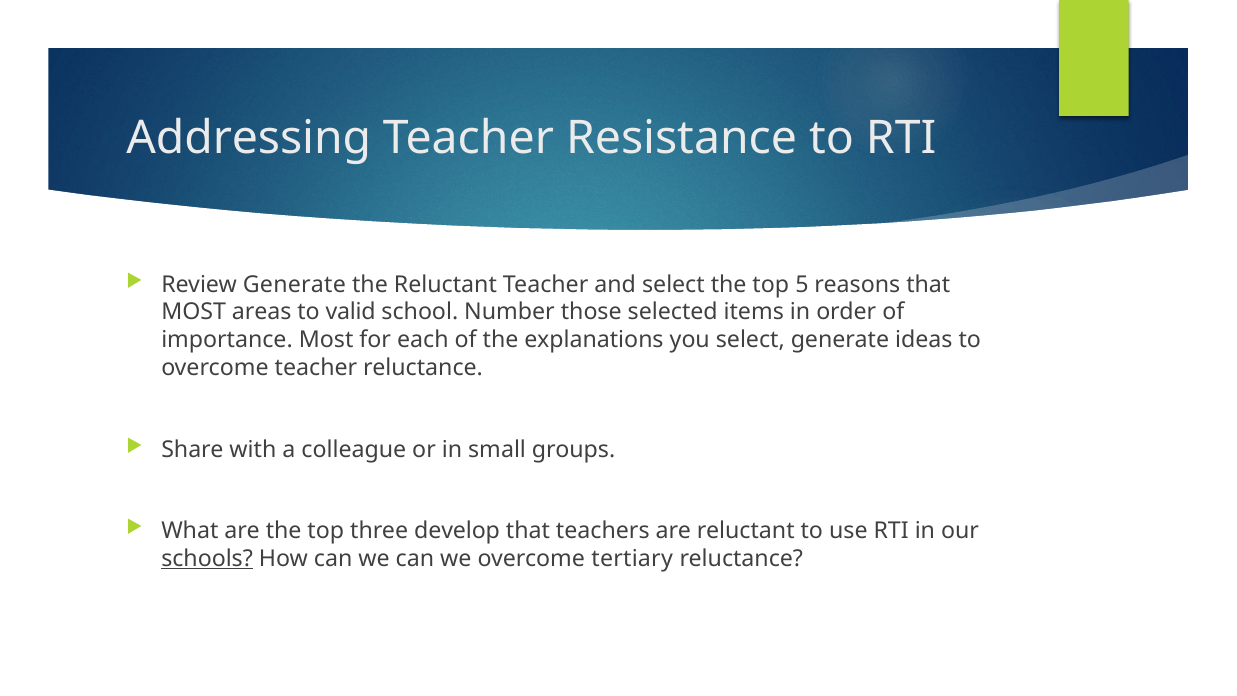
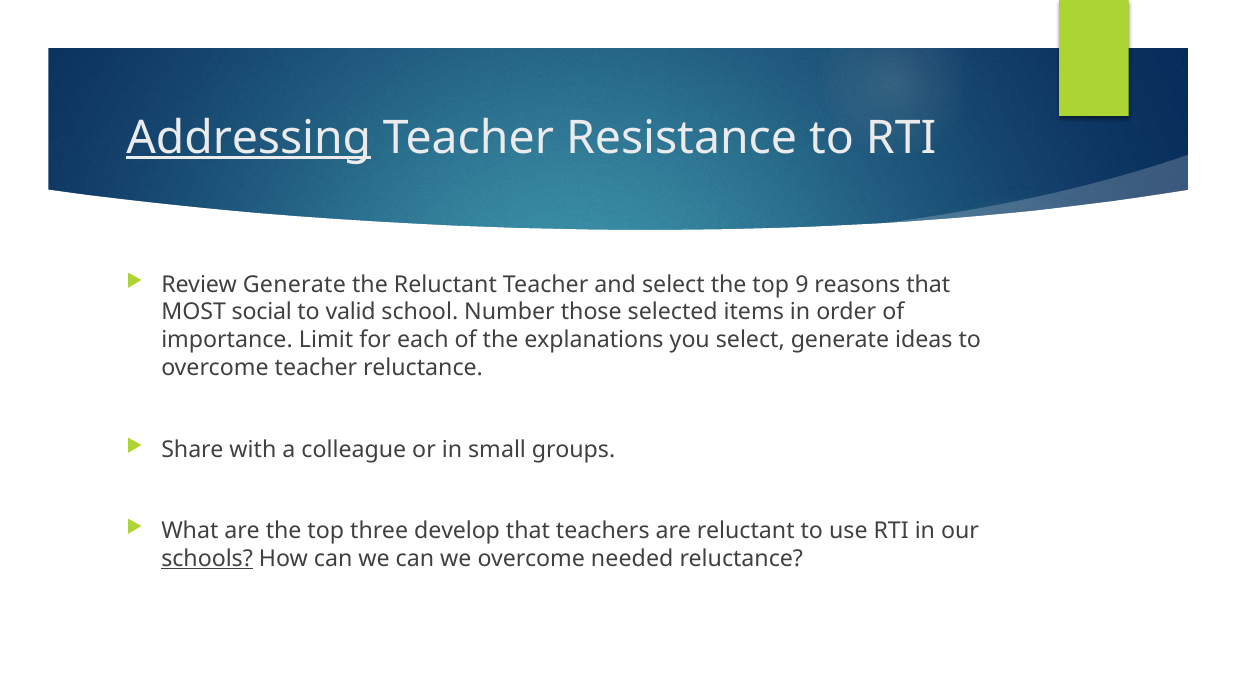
Addressing underline: none -> present (249, 138)
5: 5 -> 9 (802, 284)
areas: areas -> social (262, 312)
importance Most: Most -> Limit (326, 340)
tertiary: tertiary -> needed (632, 559)
